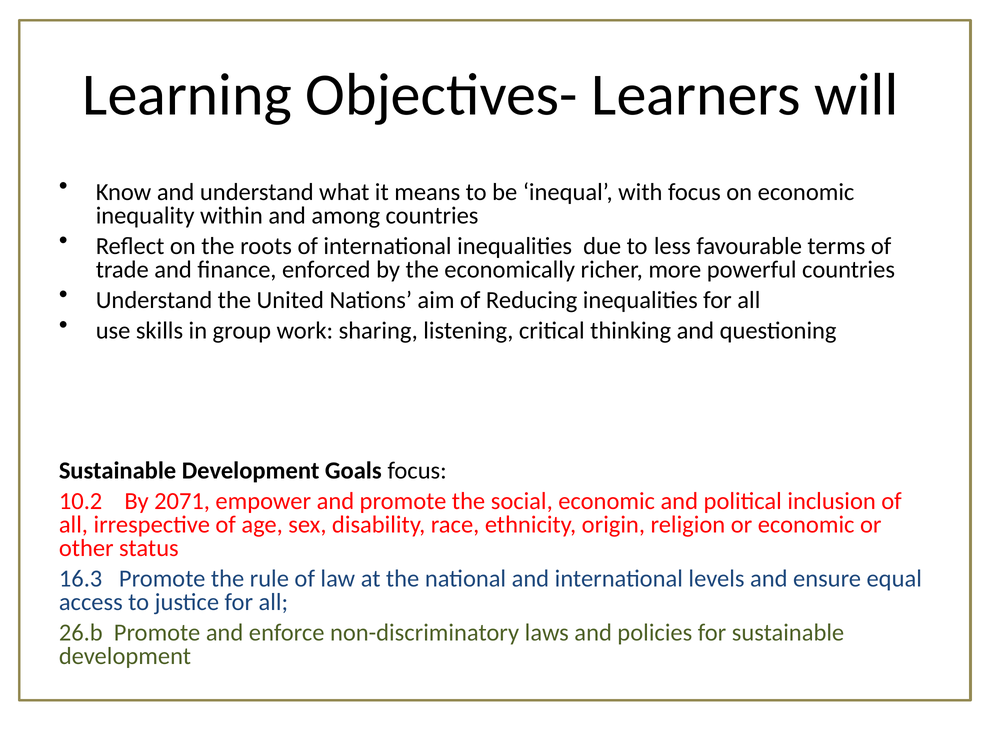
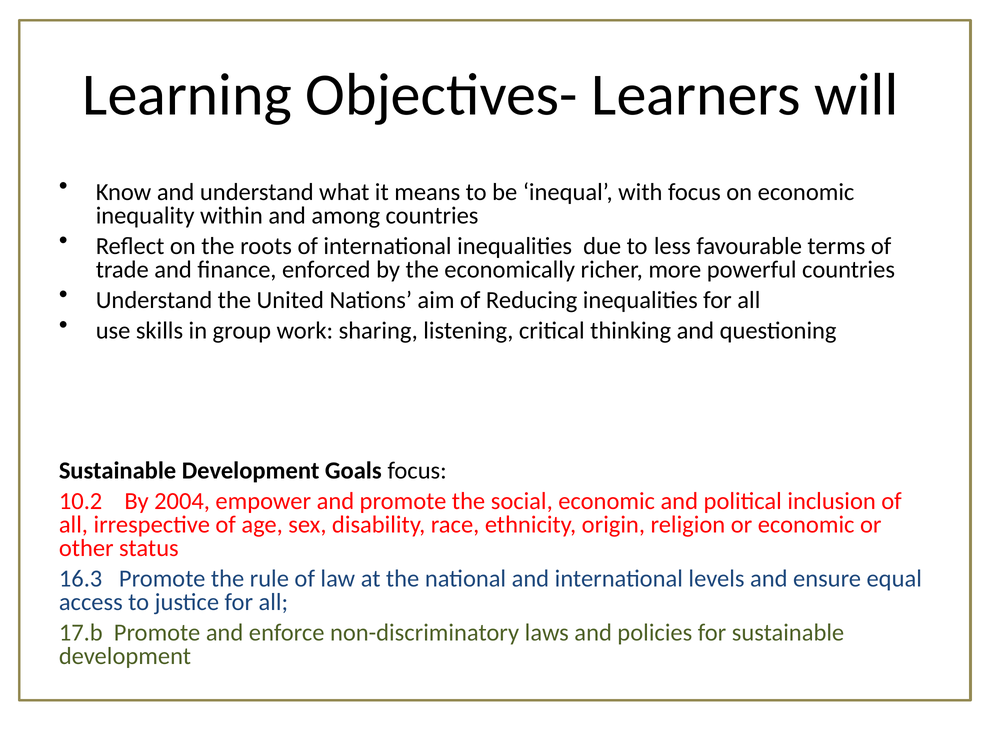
2071: 2071 -> 2004 (182, 501)
26.b: 26.b -> 17.b (81, 633)
